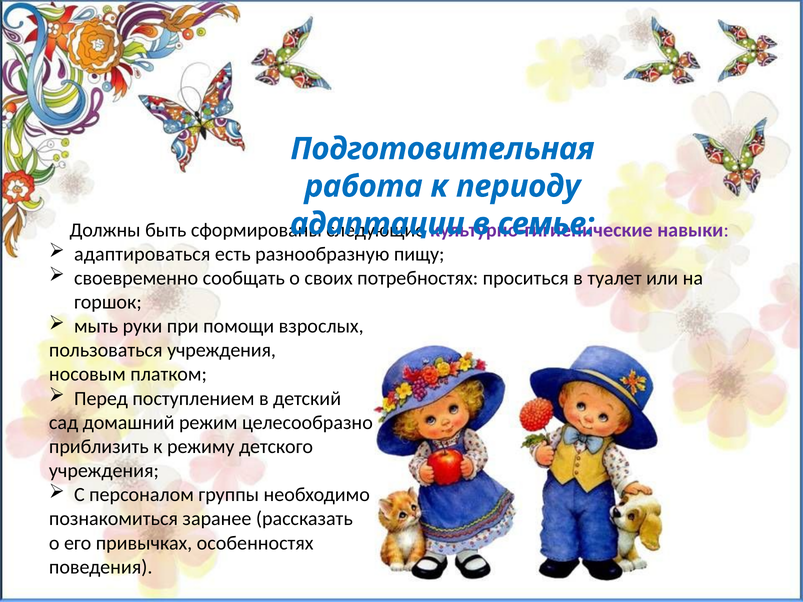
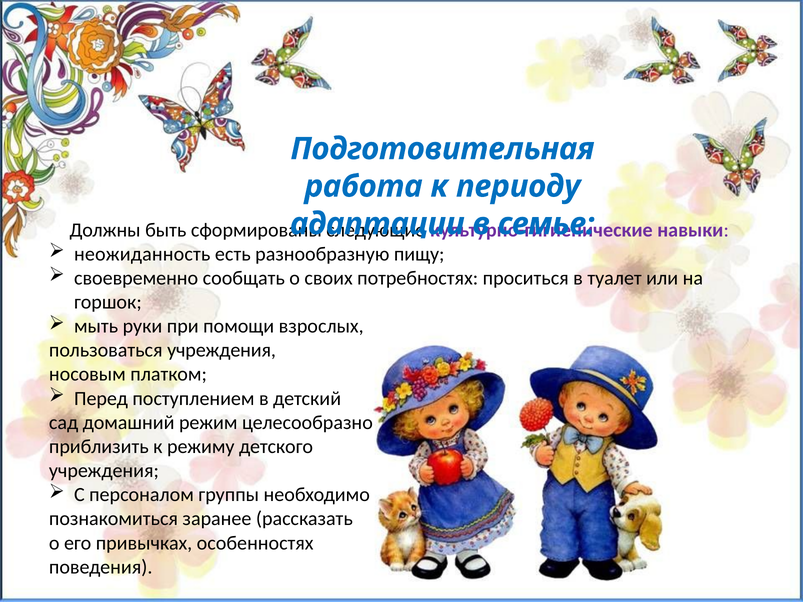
адаптироваться: адаптироваться -> неожиданность (142, 254)
